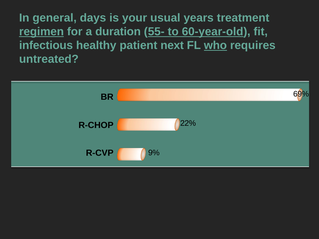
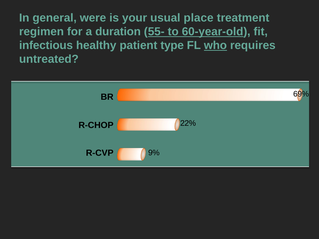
days: days -> were (93, 18)
years: years -> place (199, 18)
regimen underline: present -> none (41, 32)
next: next -> type (172, 45)
